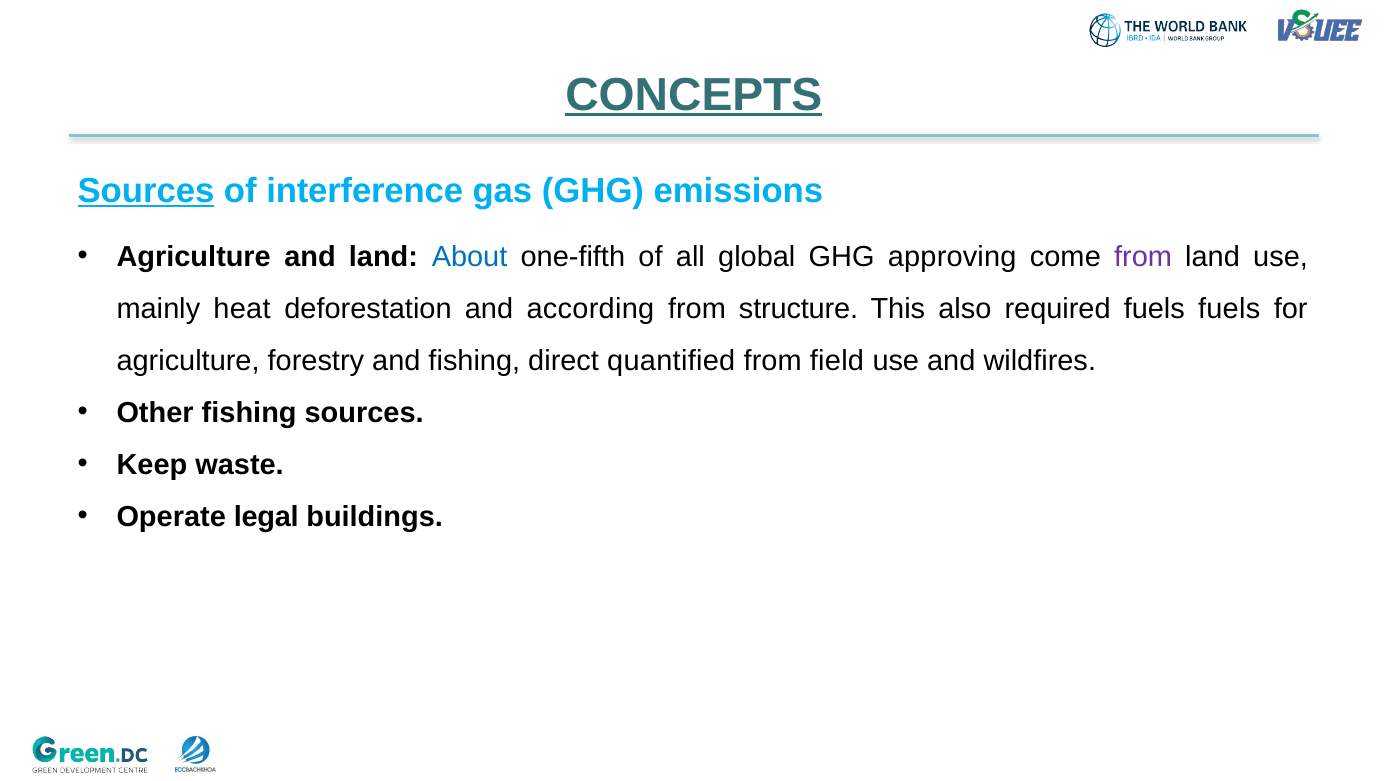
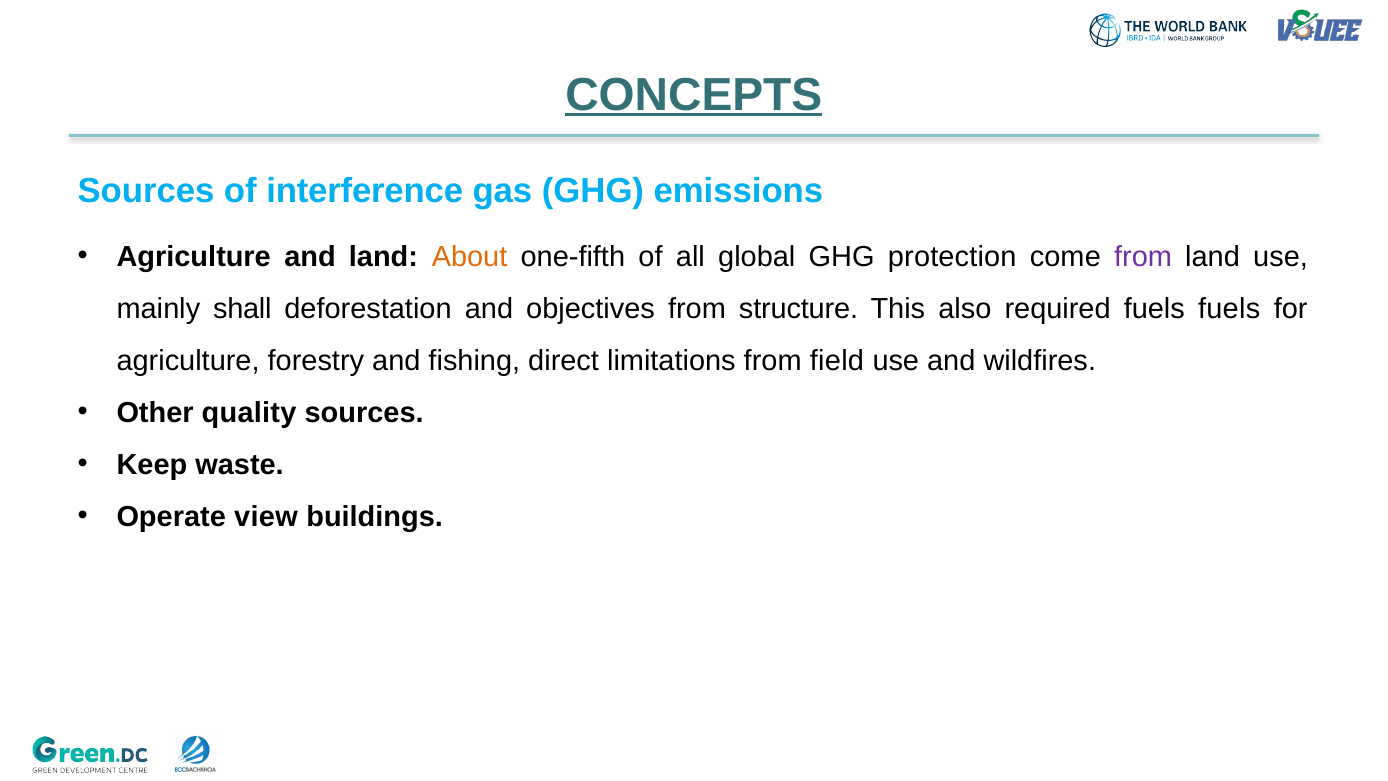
Sources underline: present -> none (146, 191)
About colour: blue -> orange (470, 257)
approving: approving -> protection (952, 257)
heat: heat -> shall (242, 309)
according: according -> objectives (591, 309)
quantified: quantified -> limitations (671, 361)
Other fishing: fishing -> quality (249, 413)
legal: legal -> view (266, 517)
